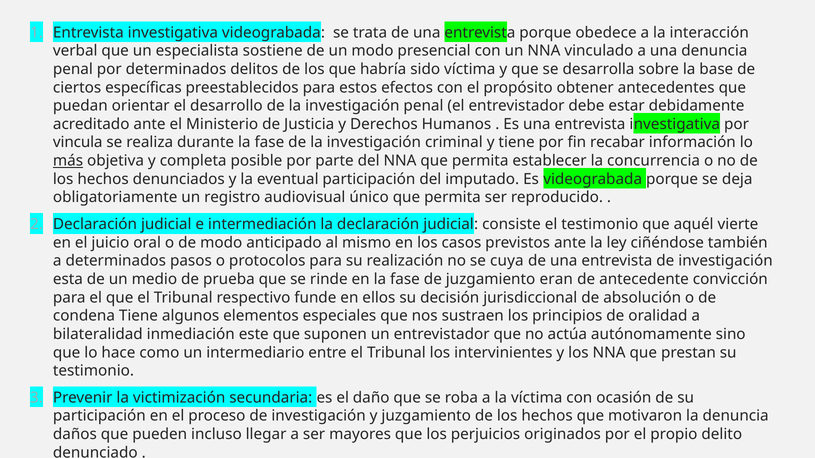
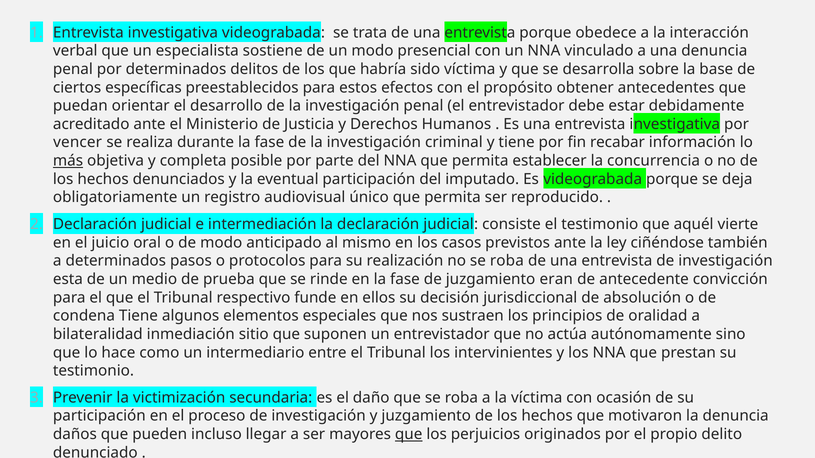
vincula: vincula -> vencer (78, 143)
no se cuya: cuya -> roba (507, 261)
este: este -> sitio (254, 334)
que underline: none -> present (409, 435)
